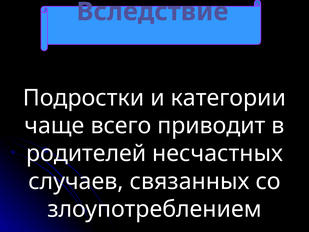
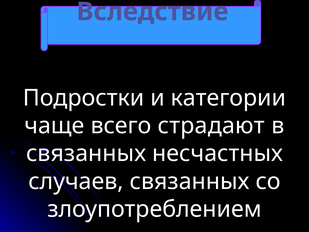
приводит: приводит -> страдают (211, 126)
родителей: родителей -> связанных (86, 153)
